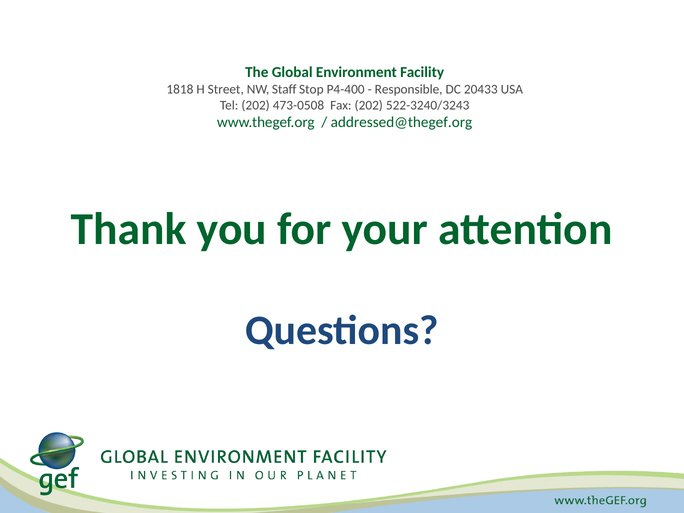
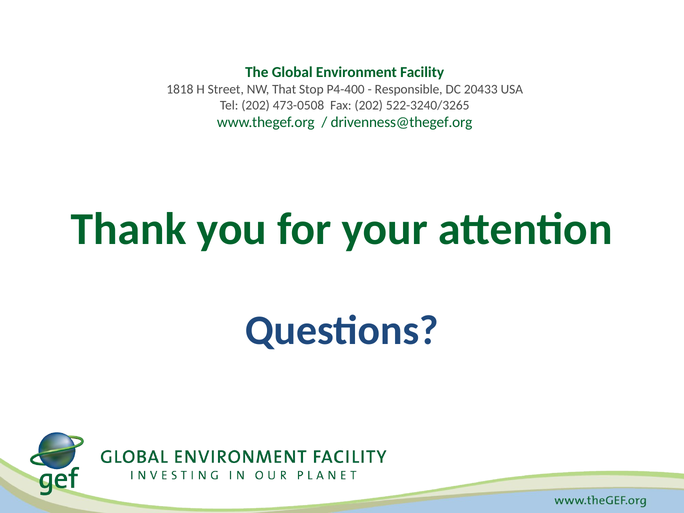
Staff: Staff -> That (284, 89)
522-3240/3243: 522-3240/3243 -> 522-3240/3265 (428, 105)
addressed@thegef.org: addressed@thegef.org -> drivenness@thegef.org (402, 122)
